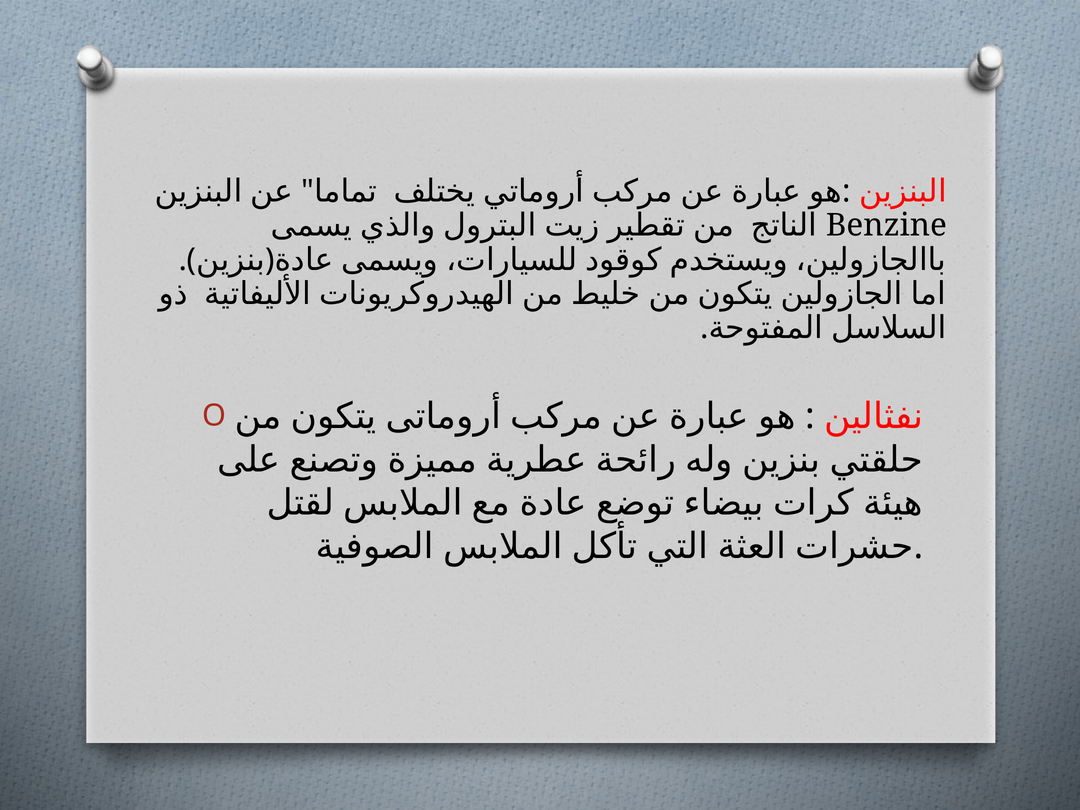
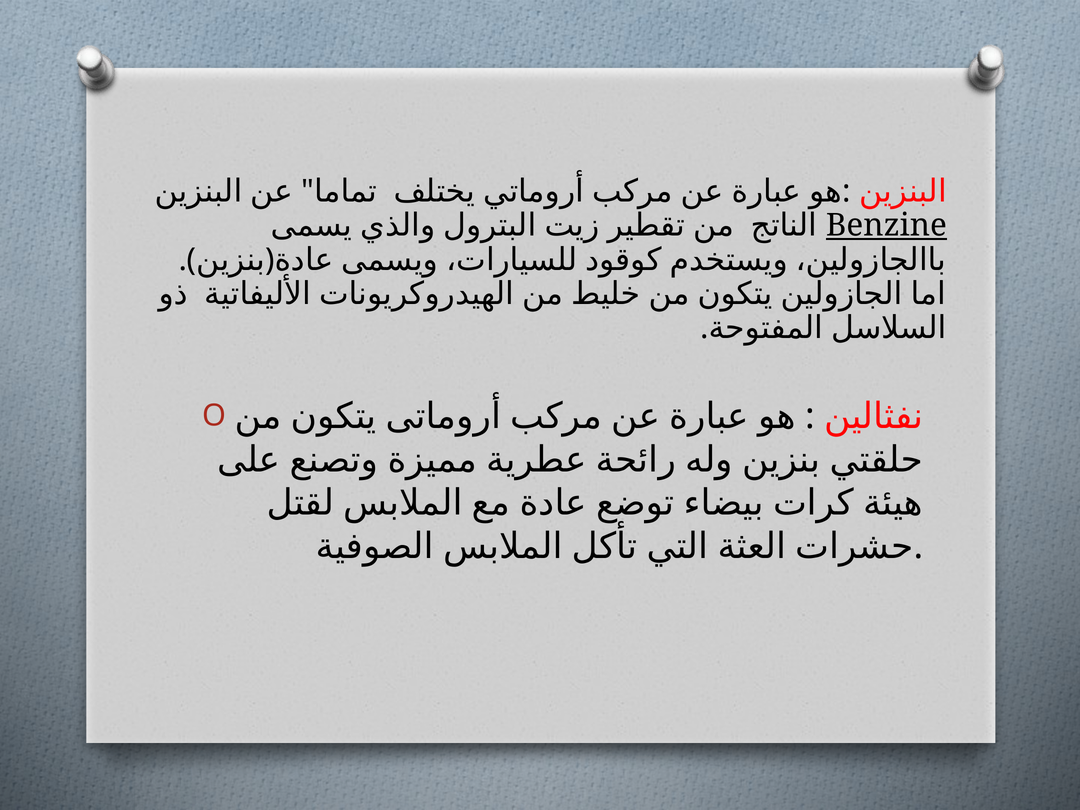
Benzine underline: none -> present (886, 226)
